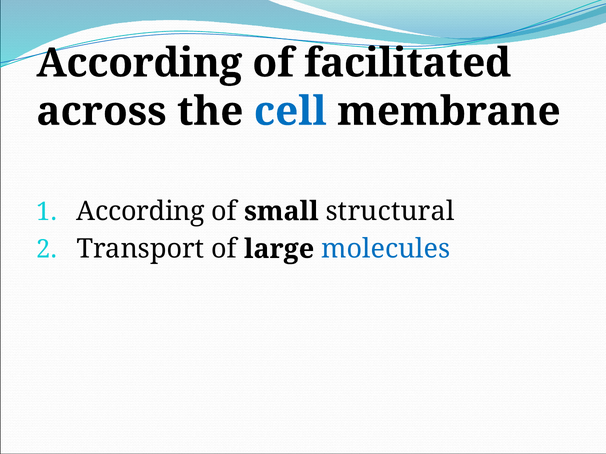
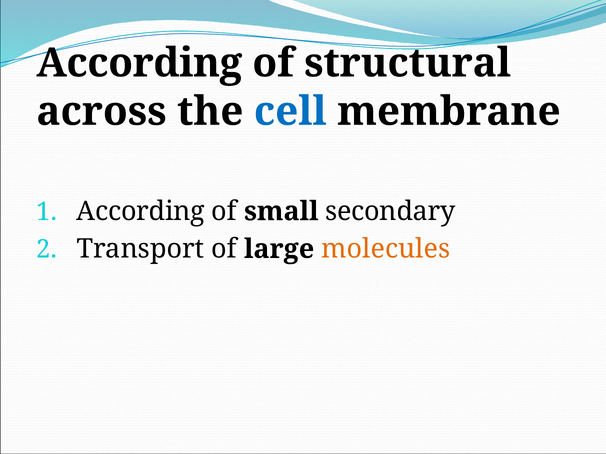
facilitated: facilitated -> structural (408, 63)
structural: structural -> secondary (390, 212)
molecules colour: blue -> orange (386, 249)
